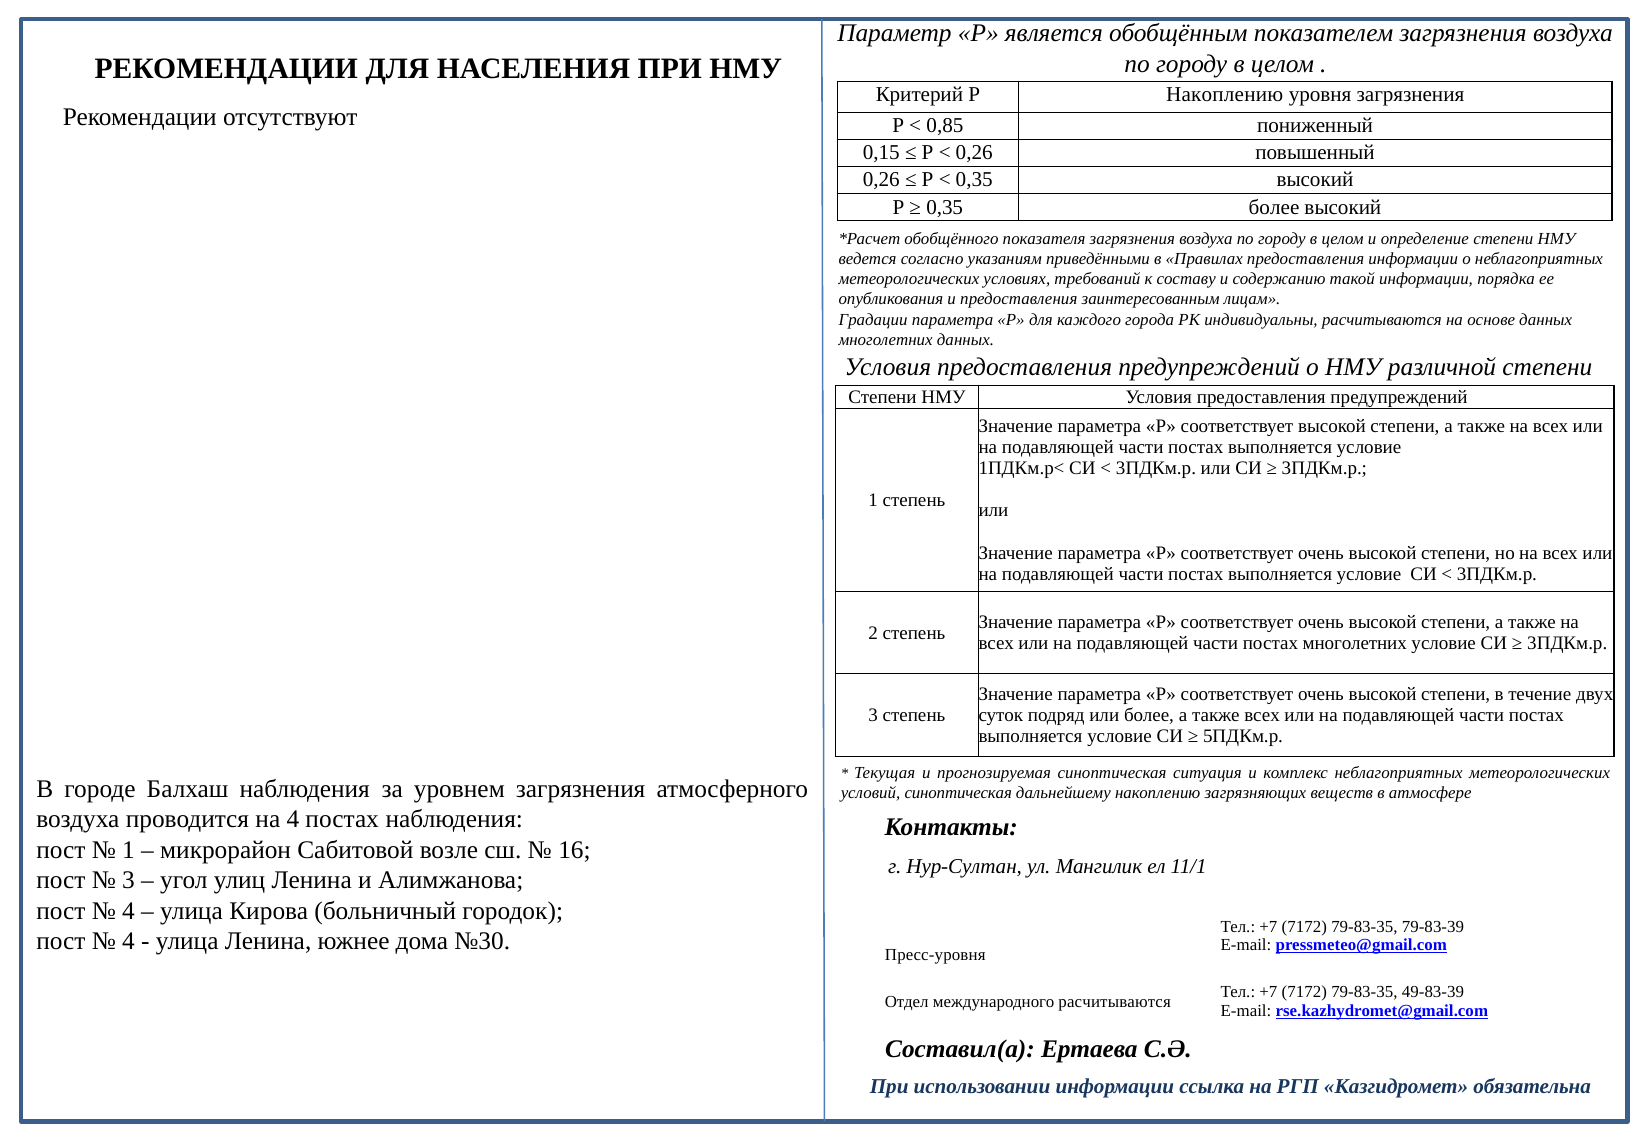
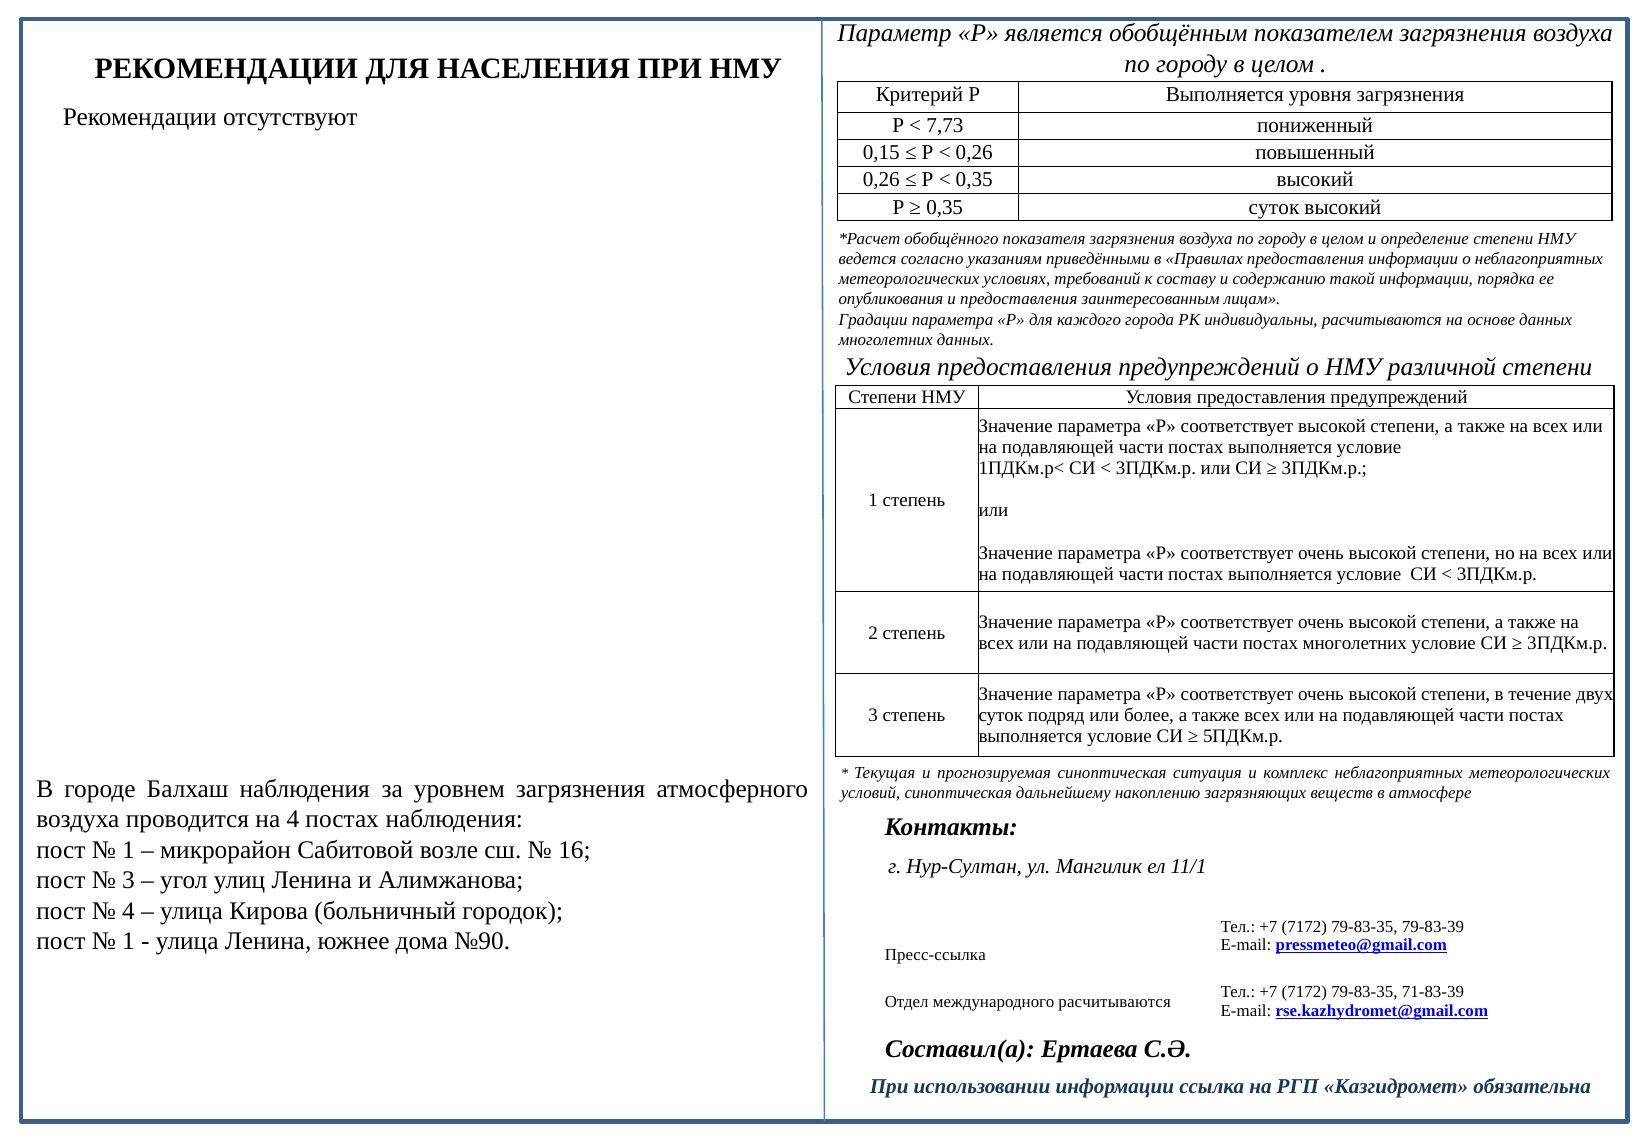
Р Накоплению: Накоплению -> Выполняется (1225, 95)
0,85: 0,85 -> 7,73 (945, 126)
0,35 более: более -> суток (1274, 207)
4: 4 -> 1 (129, 942)
№30: №30 -> №90 (482, 942)
Пресс-уровня: Пресс-уровня -> Пресс-ссылка (935, 955)
49-83-39: 49-83-39 -> 71-83-39 (1433, 993)
